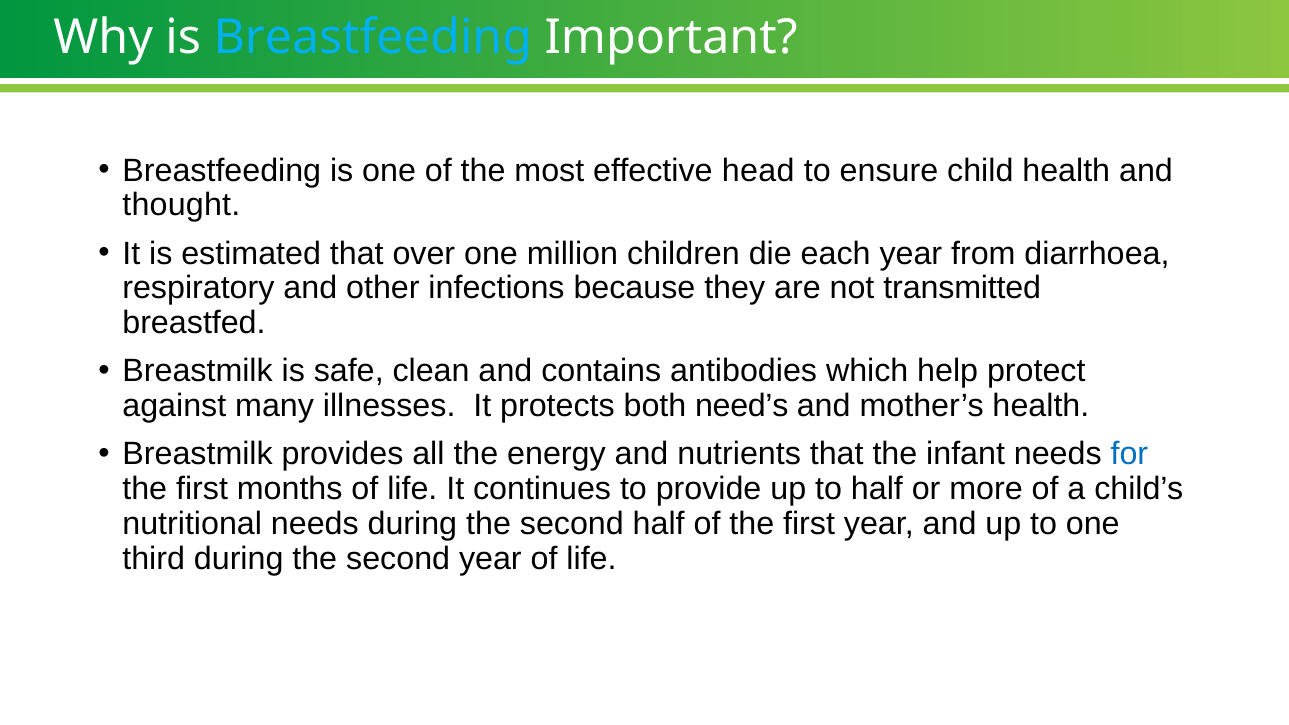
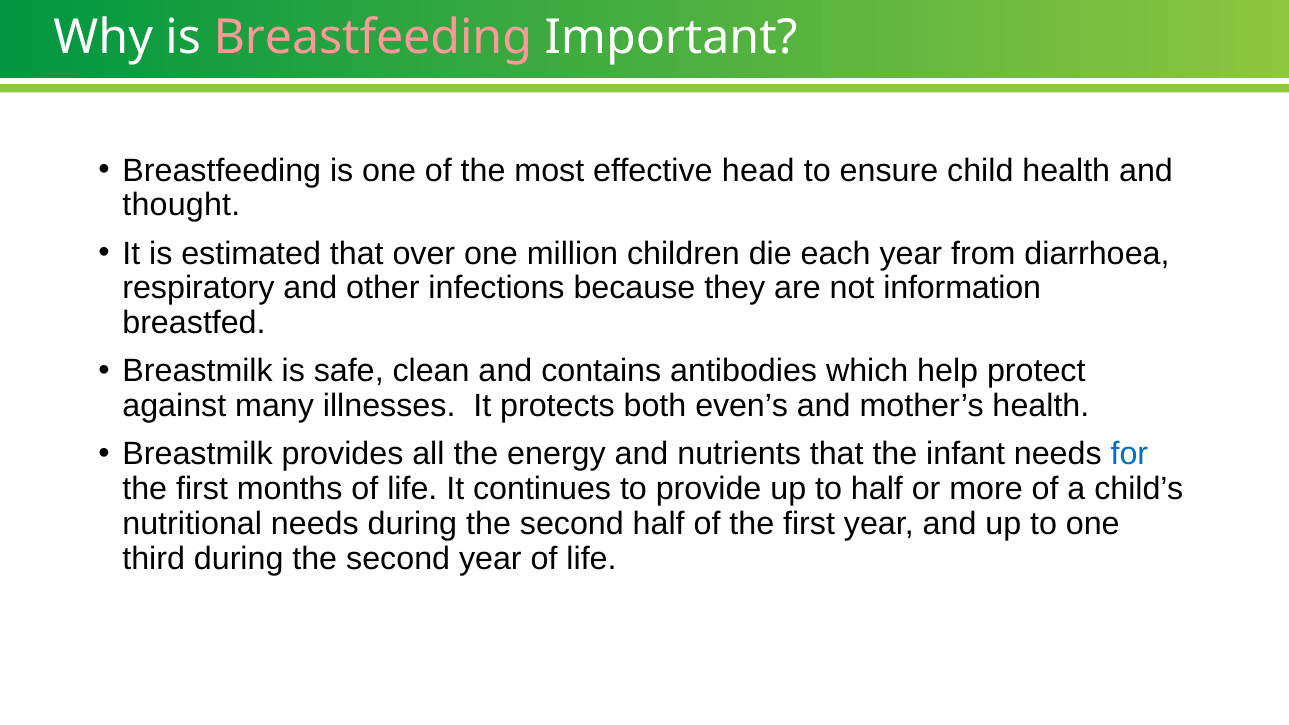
Breastfeeding colour: light blue -> pink (373, 37)
transmitted: transmitted -> information (962, 288)
need’s: need’s -> even’s (742, 406)
